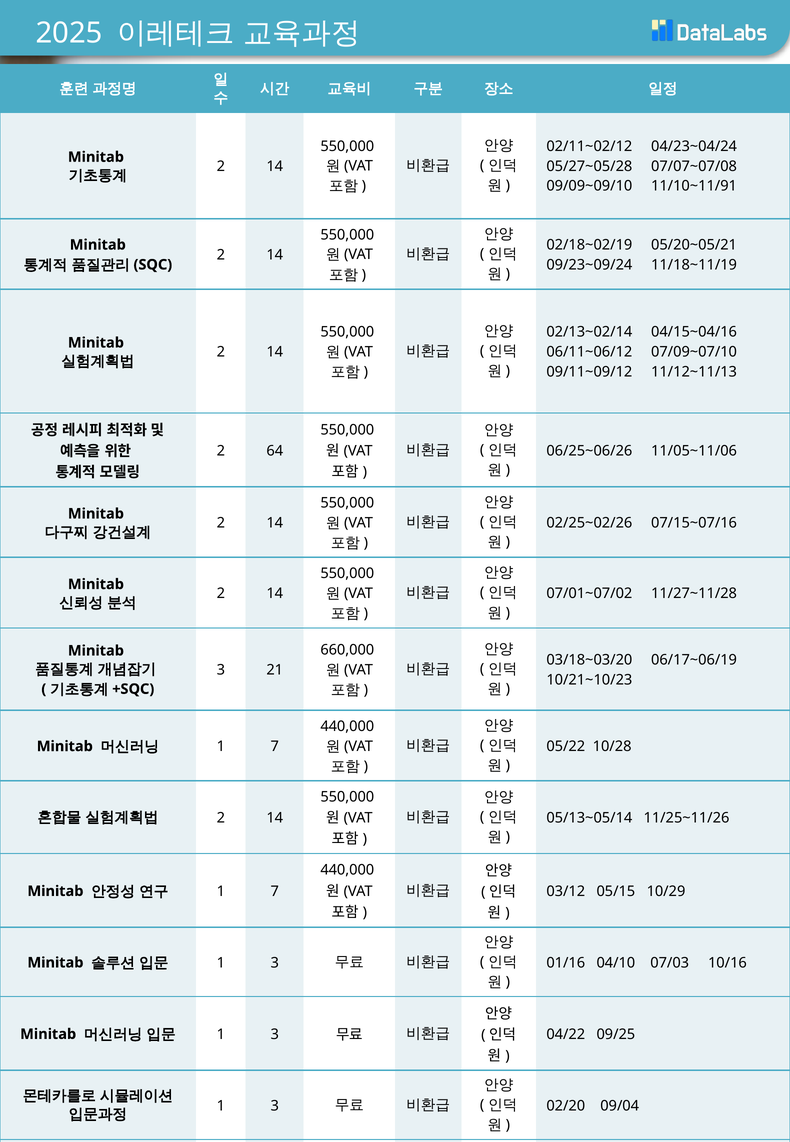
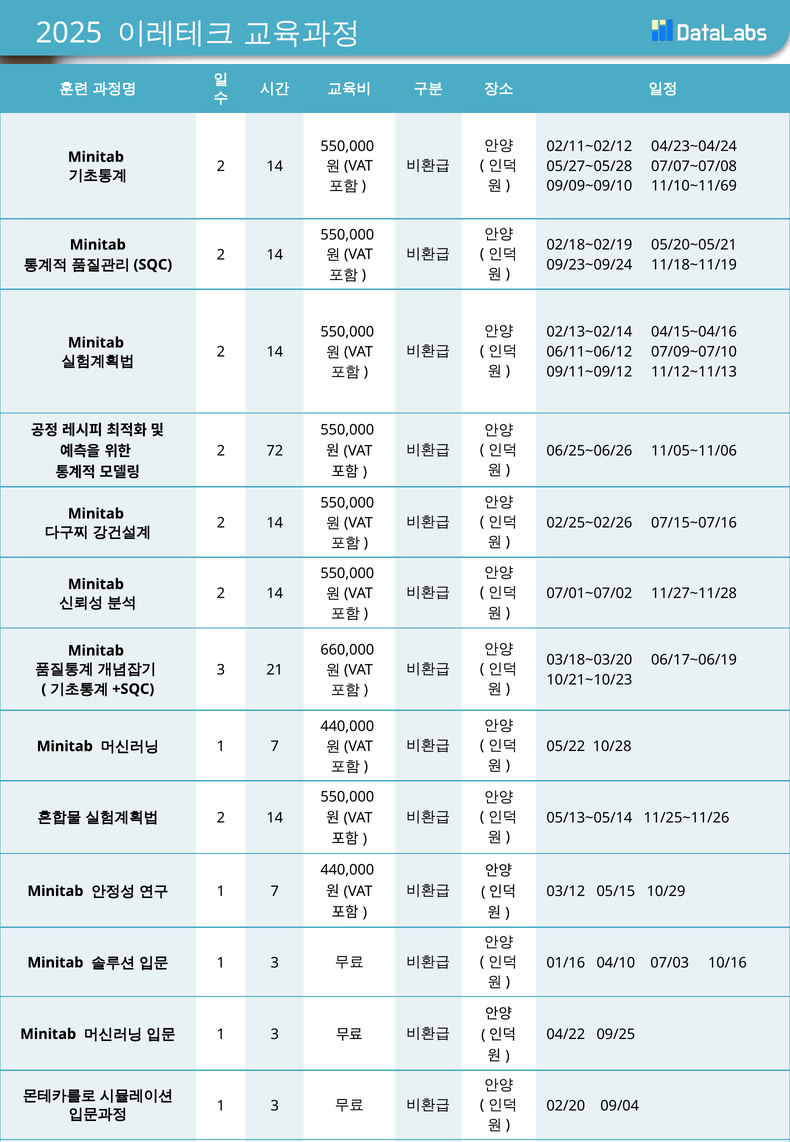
11/10~11/91: 11/10~11/91 -> 11/10~11/69 (694, 186)
64: 64 -> 72 (275, 450)
